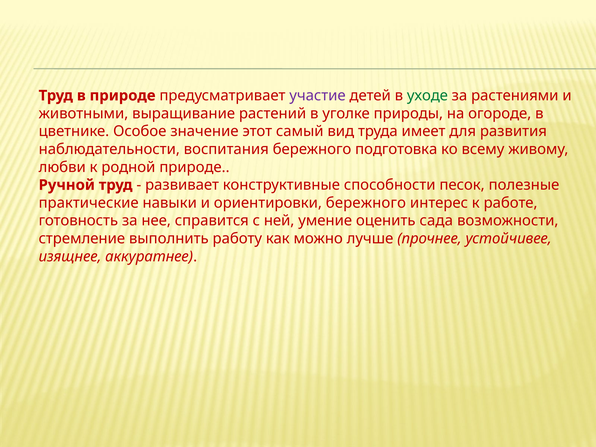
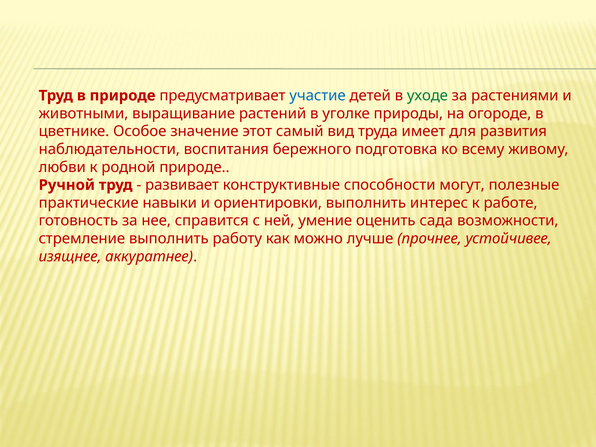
участие colour: purple -> blue (318, 96)
песок: песок -> могут (462, 185)
ориентировки бережного: бережного -> выполнить (366, 203)
